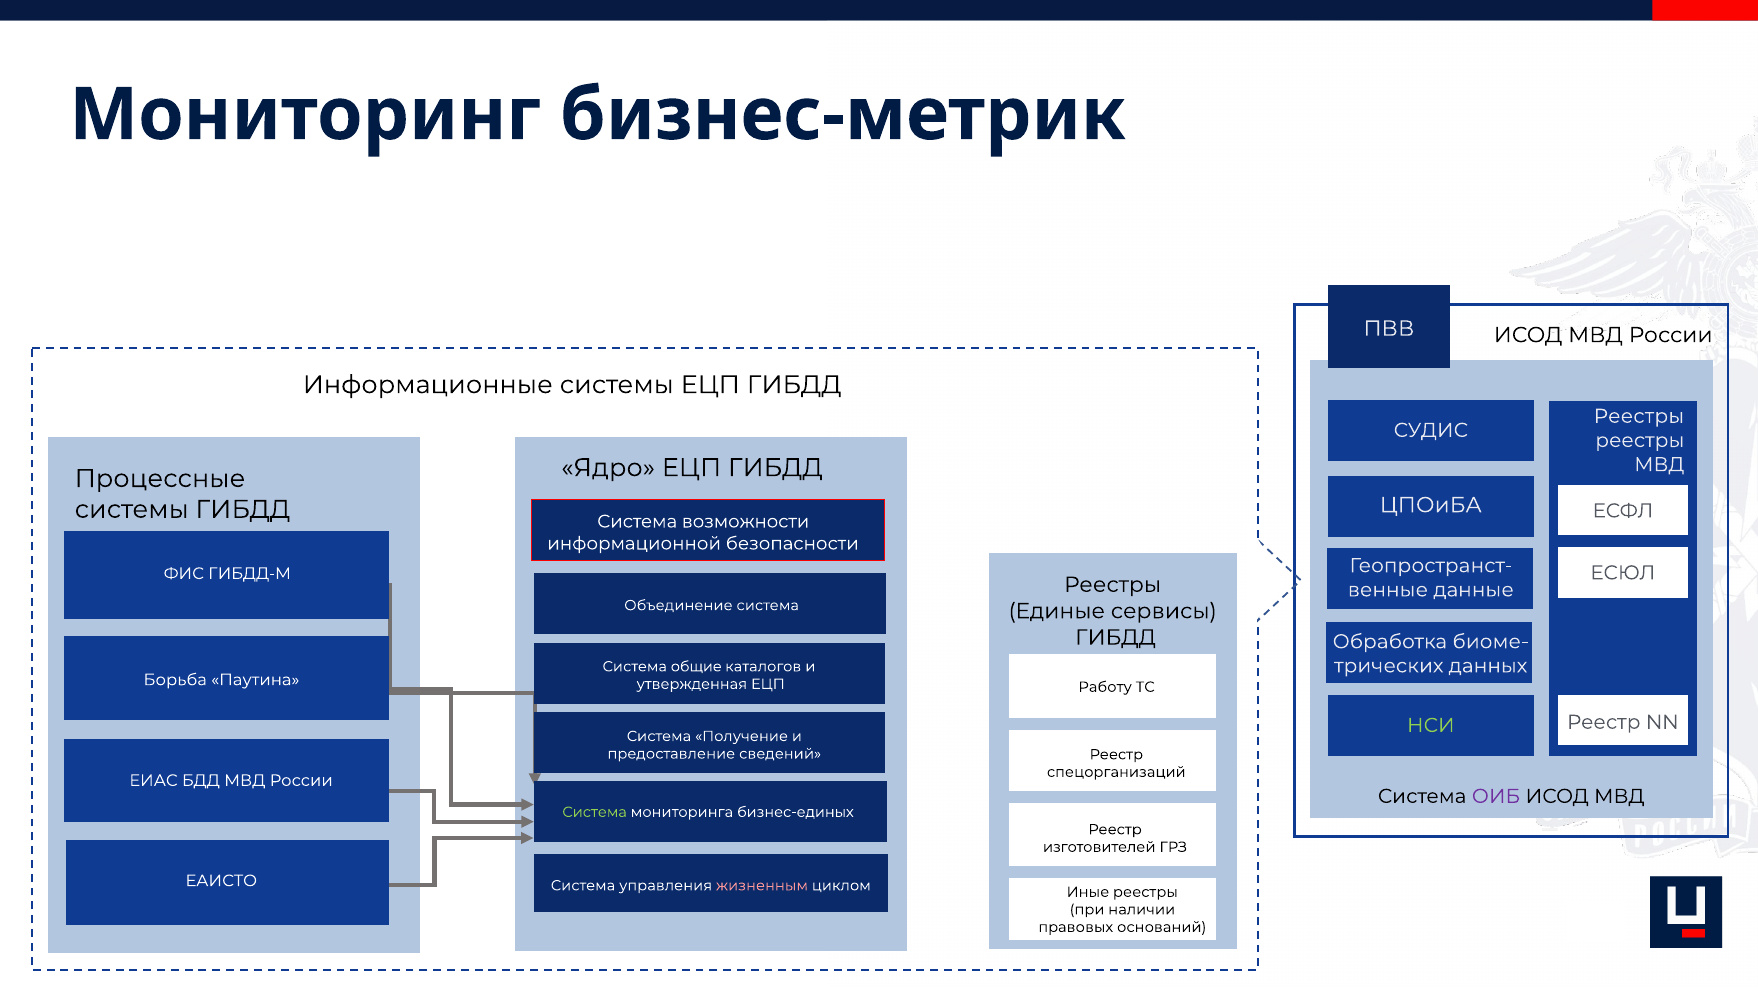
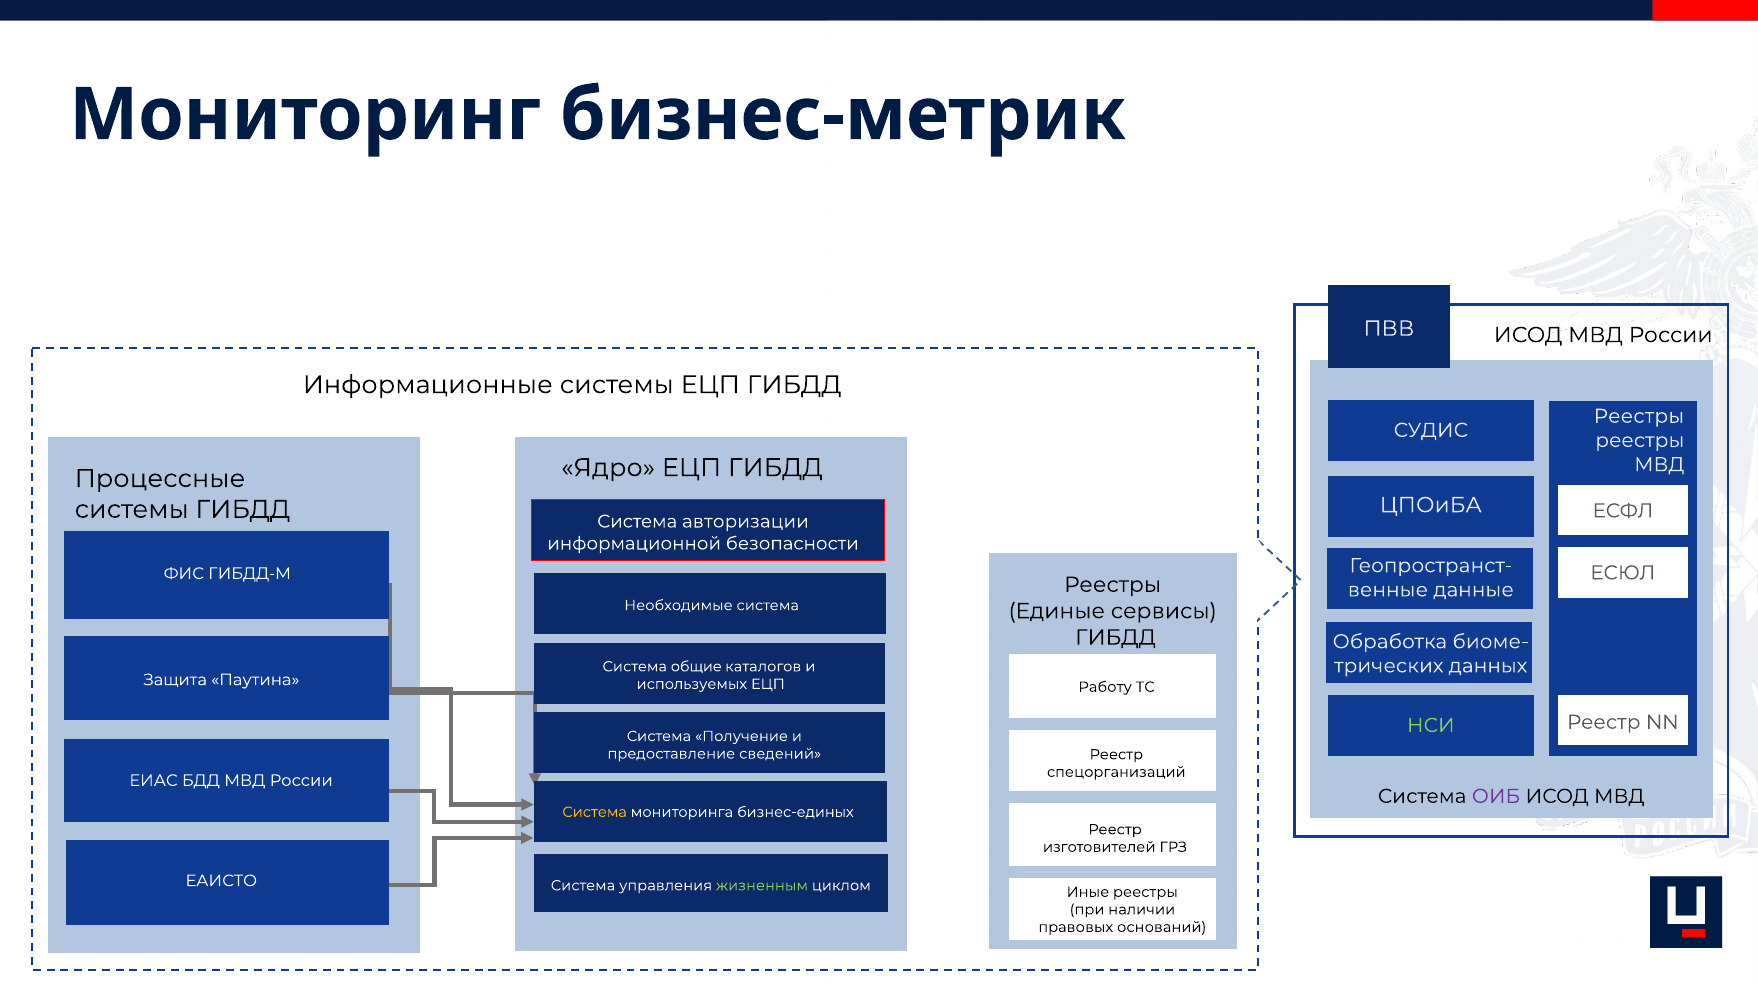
возможности: возможности -> авторизации (745, 521)
Объединение: Объединение -> Необходимые (678, 605)
Борьба: Борьба -> Защита (175, 680)
утвержденная: утвержденная -> используемых (692, 684)
Система colour: light green -> yellow (595, 812)
жизненным colour: pink -> light green (762, 885)
